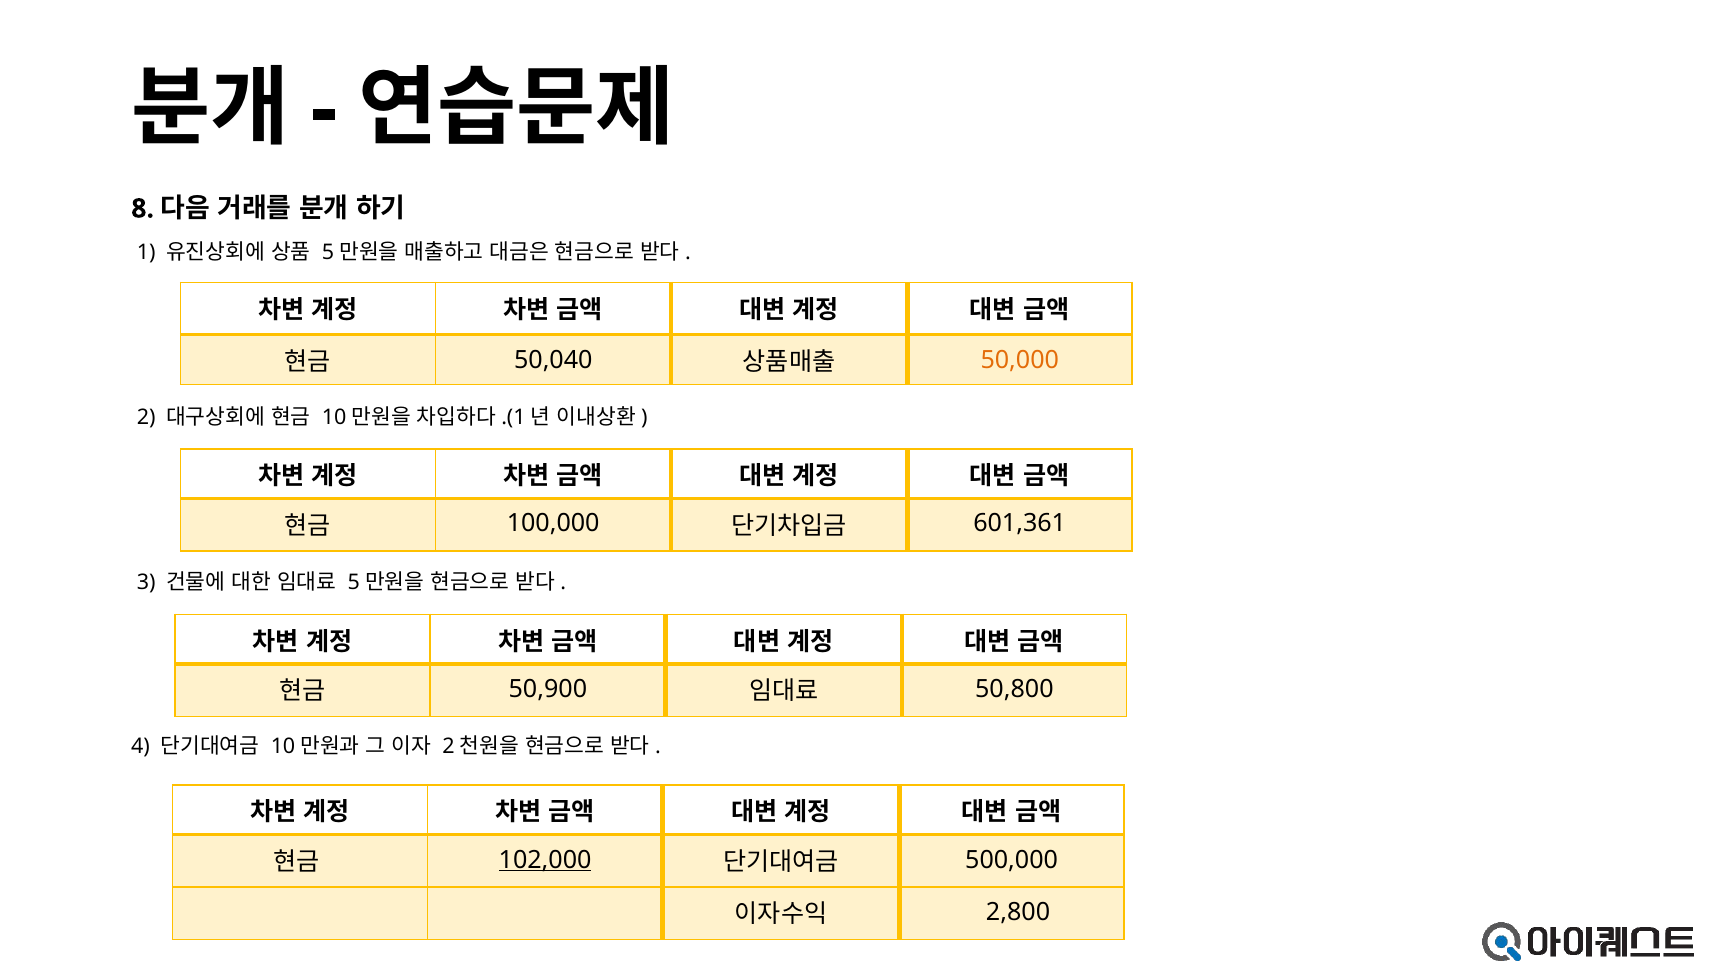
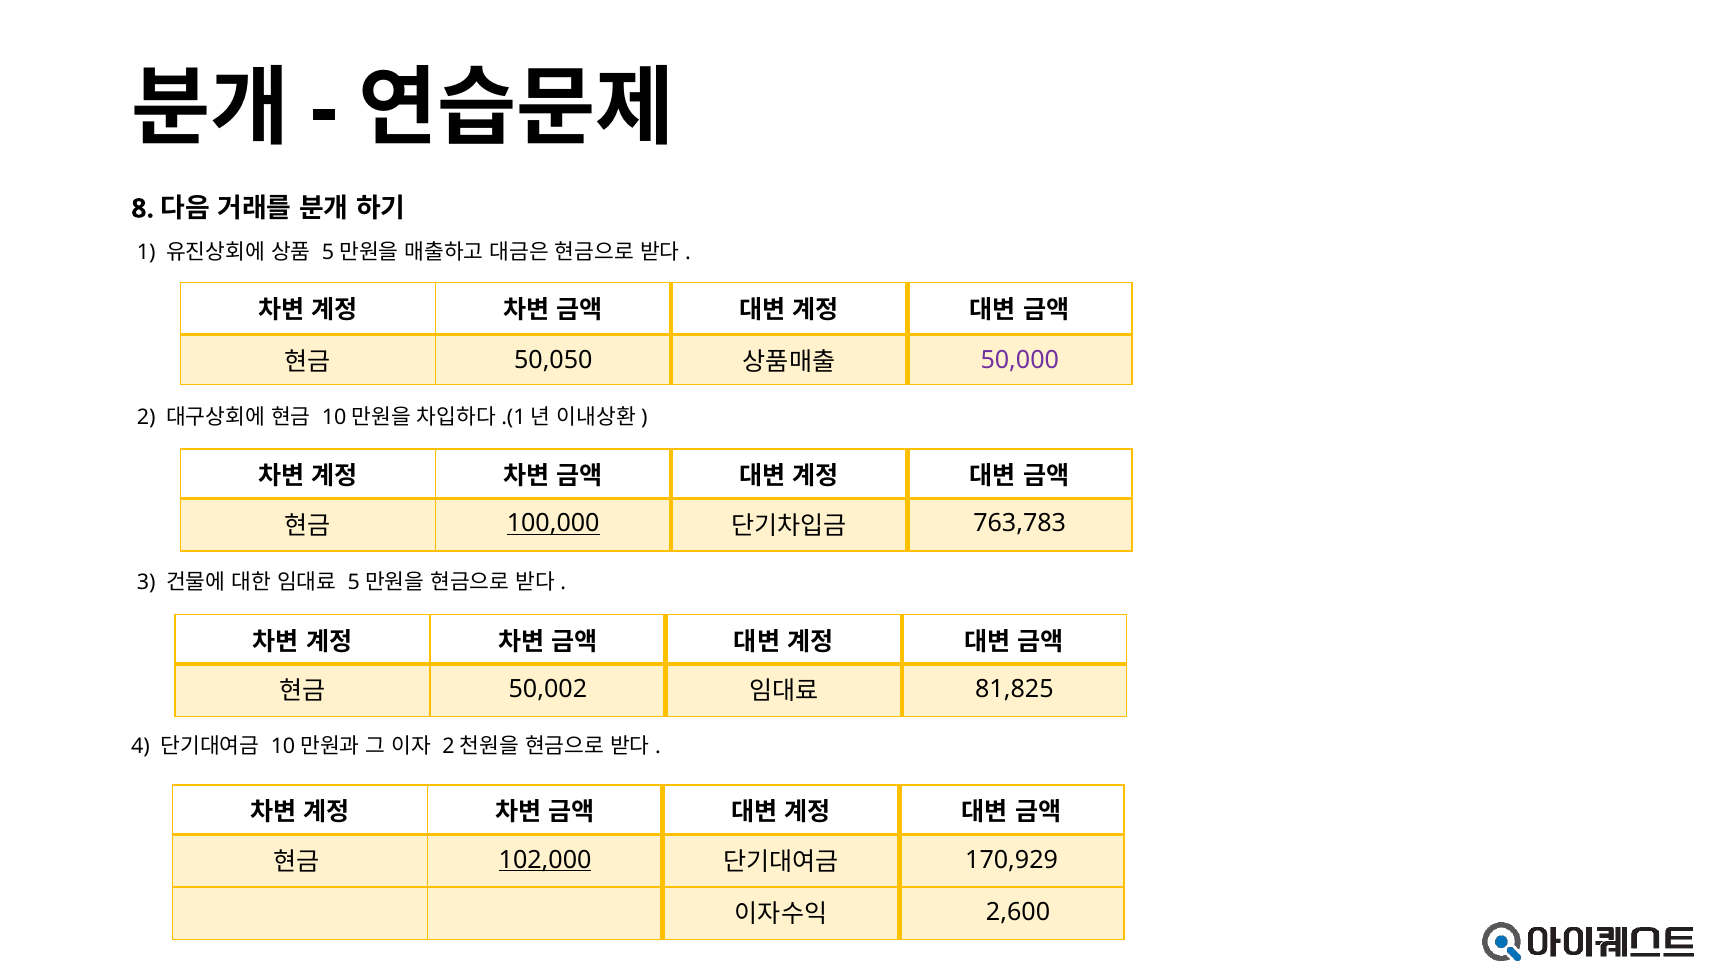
50,040: 50,040 -> 50,050 (553, 360)
50,000 colour: orange -> purple (1020, 360)
100,000 underline: none -> present (553, 524)
601,361: 601,361 -> 763,783 (1020, 524)
50,900: 50,900 -> 50,002 (548, 689)
50,800: 50,800 -> 81,825 (1014, 689)
500,000: 500,000 -> 170,929 (1012, 860)
2,800: 2,800 -> 2,600 (1018, 912)
